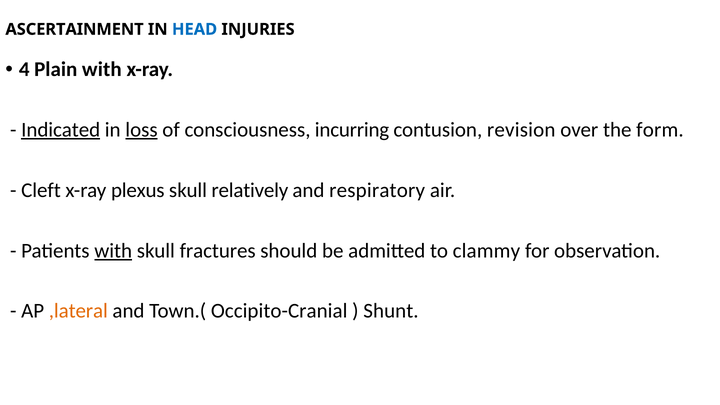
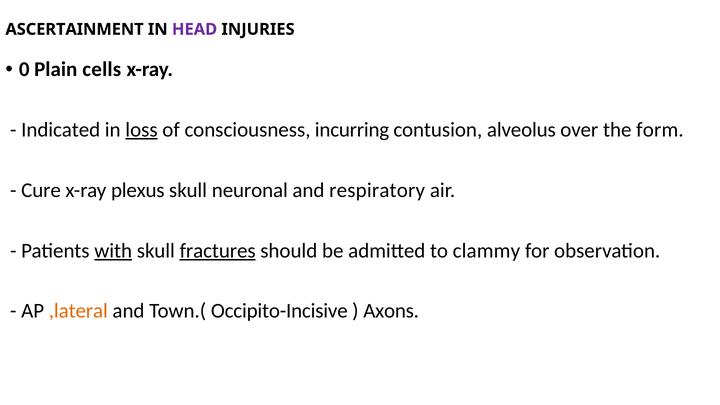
HEAD colour: blue -> purple (195, 29)
4: 4 -> 0 (24, 69)
Plain with: with -> cells (102, 69)
Indicated underline: present -> none (61, 130)
revision: revision -> alveolus (521, 130)
Cleft: Cleft -> Cure (41, 190)
relatively: relatively -> neuronal (250, 190)
fractures underline: none -> present (218, 251)
Occipito-Cranial: Occipito-Cranial -> Occipito-Incisive (279, 311)
Shunt: Shunt -> Axons (391, 311)
